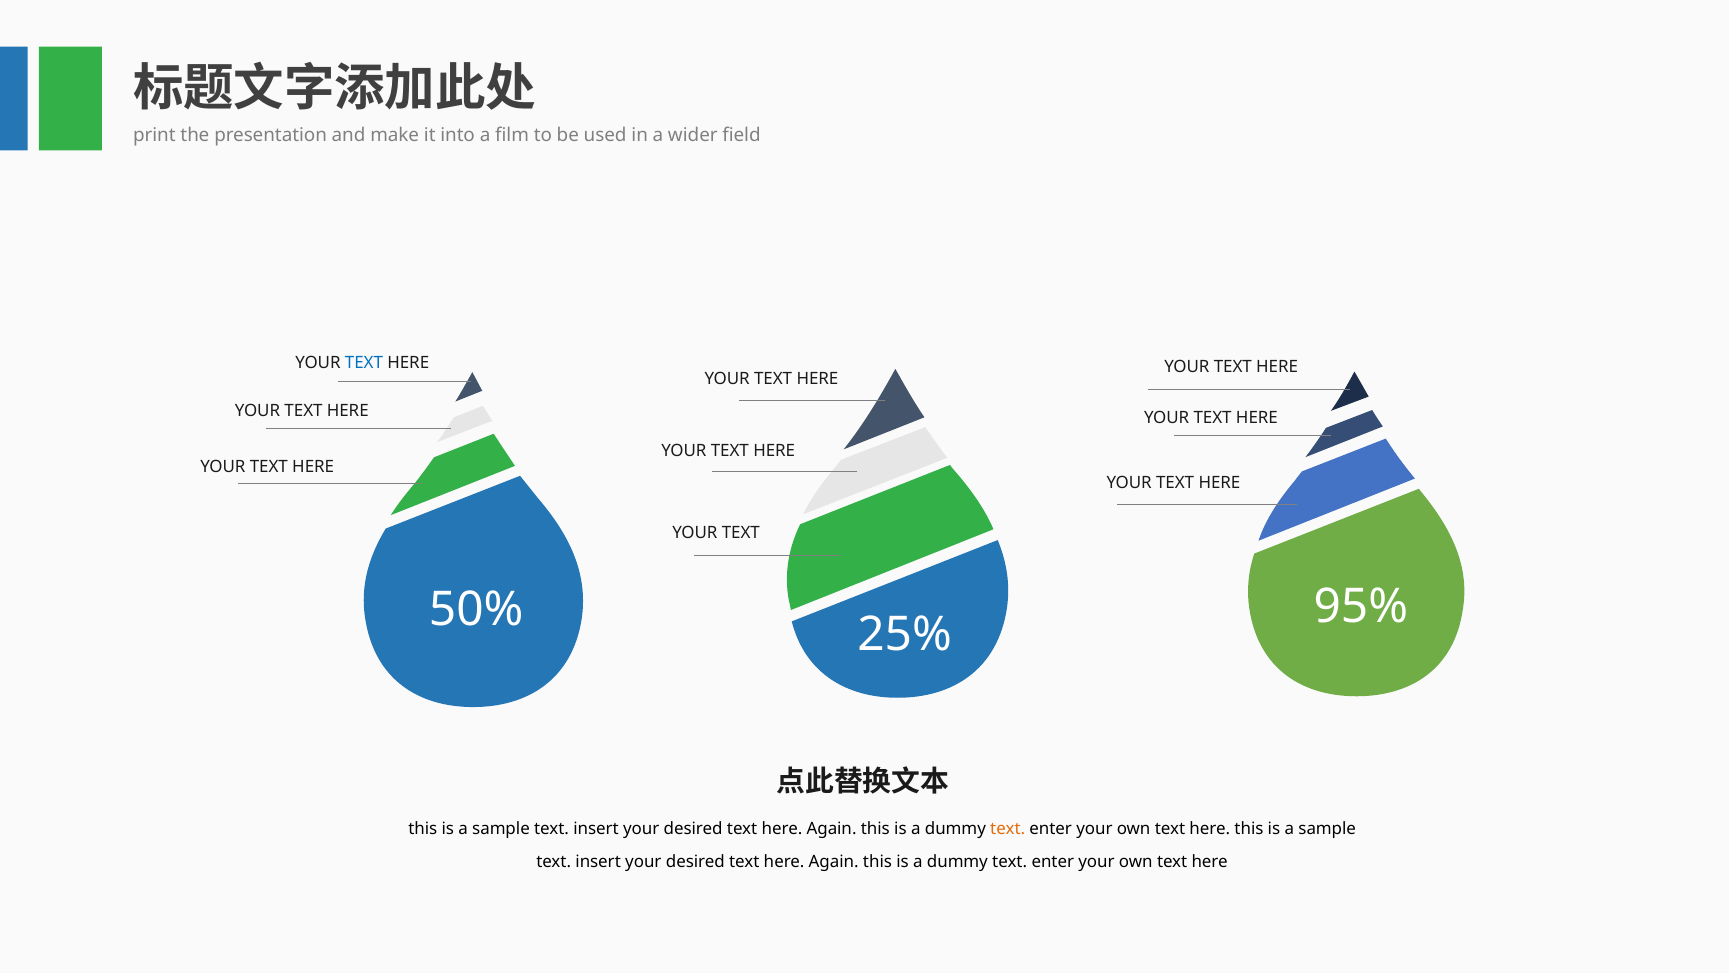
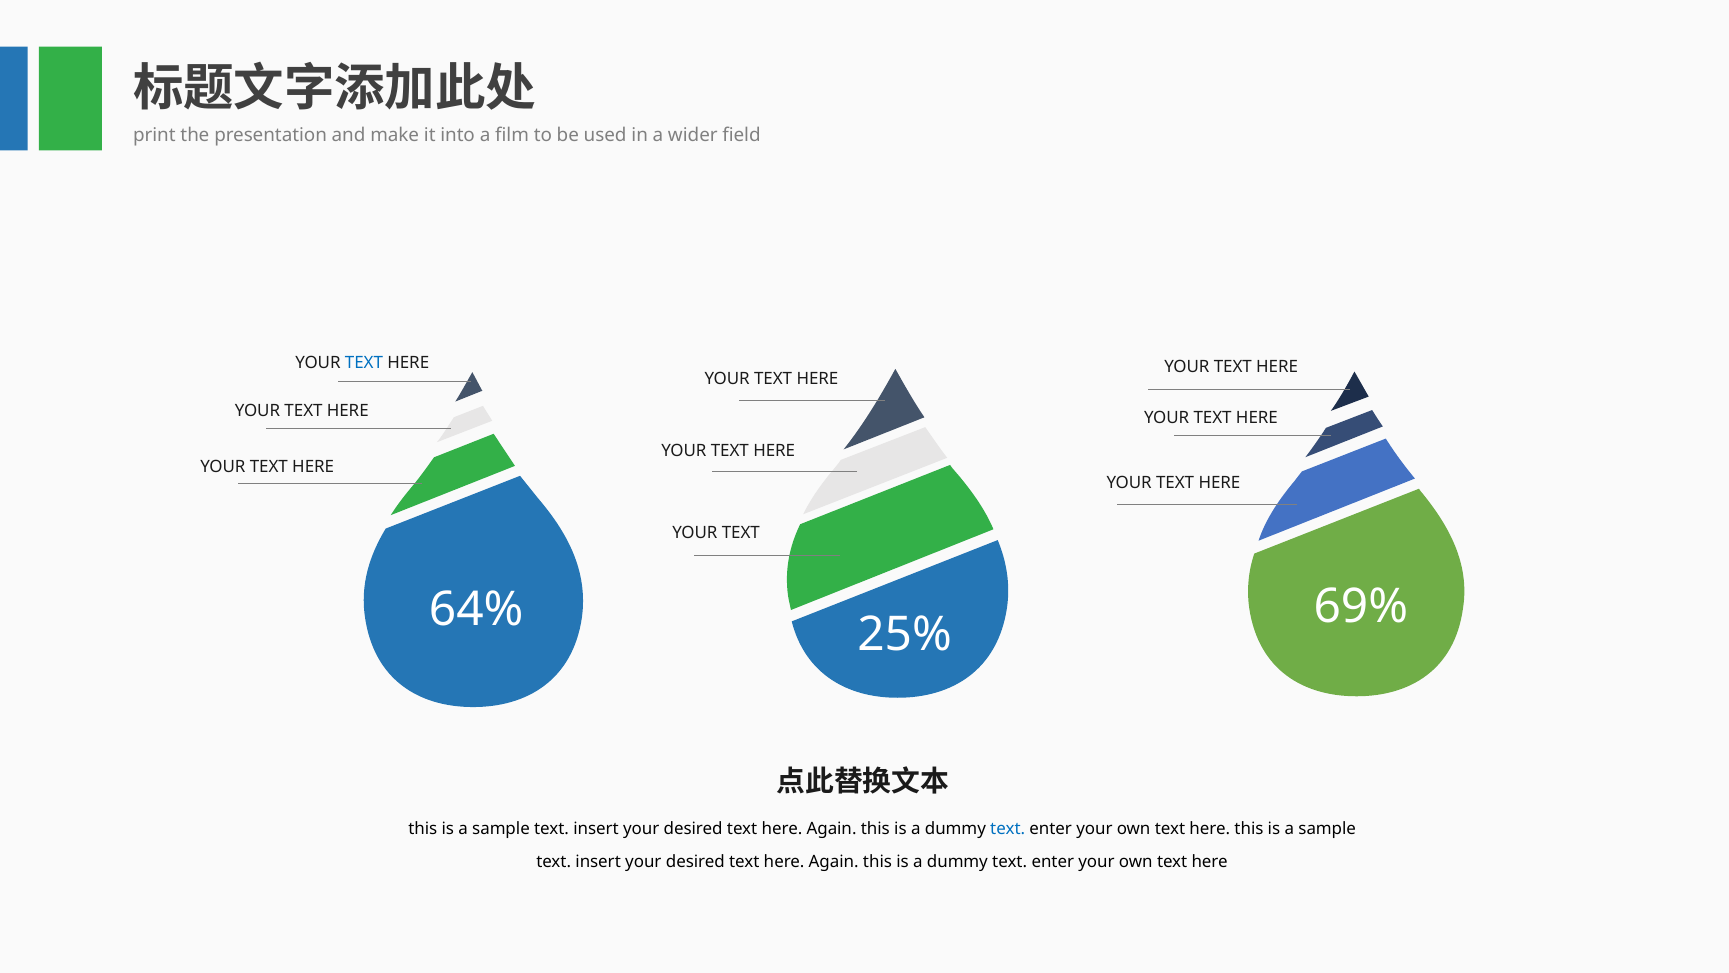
95%: 95% -> 69% (1361, 606)
50%: 50% -> 64% (476, 609)
text colour: orange -> blue (1008, 828)
